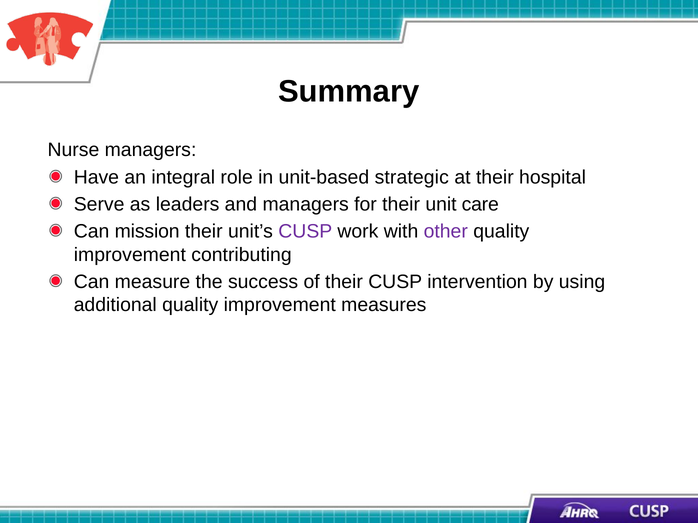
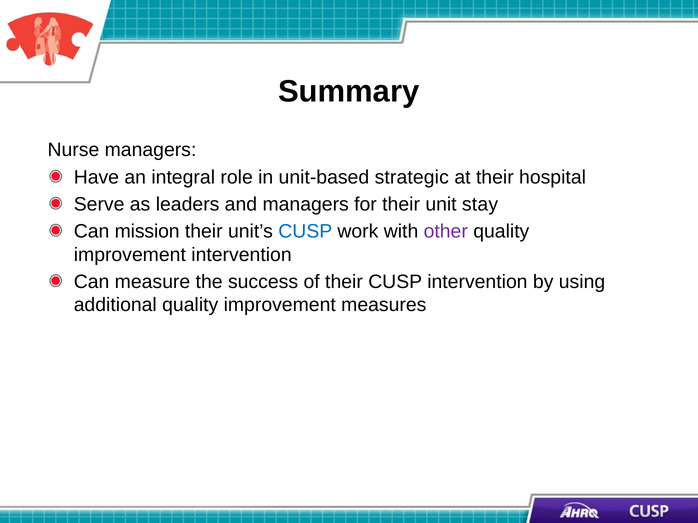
care: care -> stay (480, 205)
CUSP colour: purple -> blue (305, 232)
improvement contributing: contributing -> intervention (241, 255)
